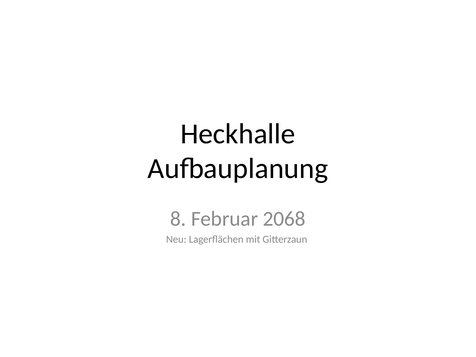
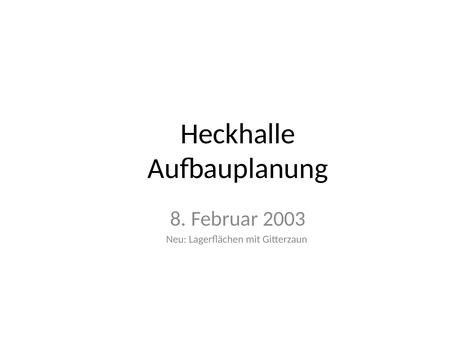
2068: 2068 -> 2003 (284, 219)
